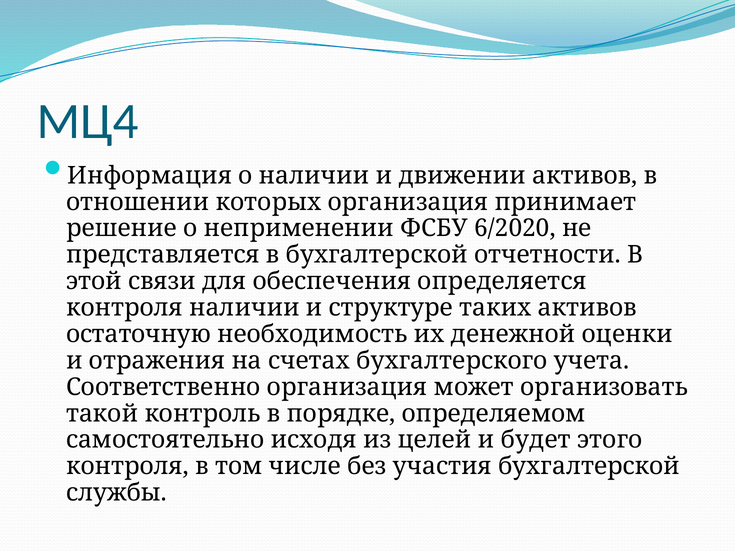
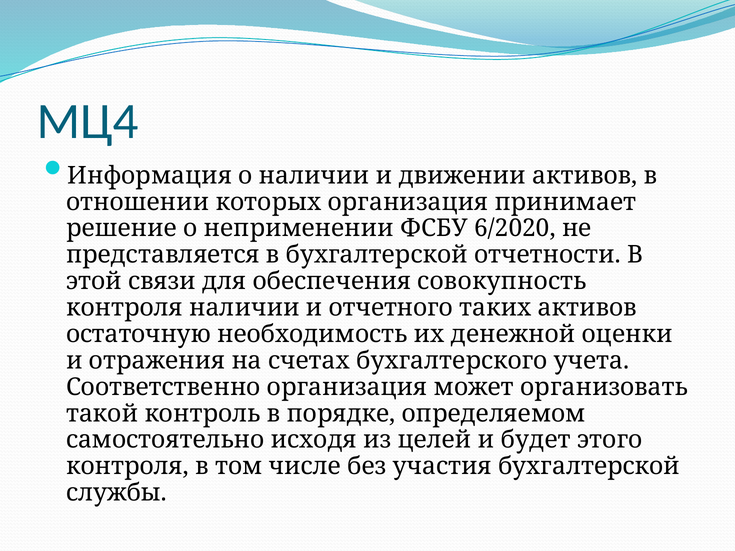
определяется: определяется -> совокупность (502, 281)
структуре: структуре -> отчетного (391, 308)
